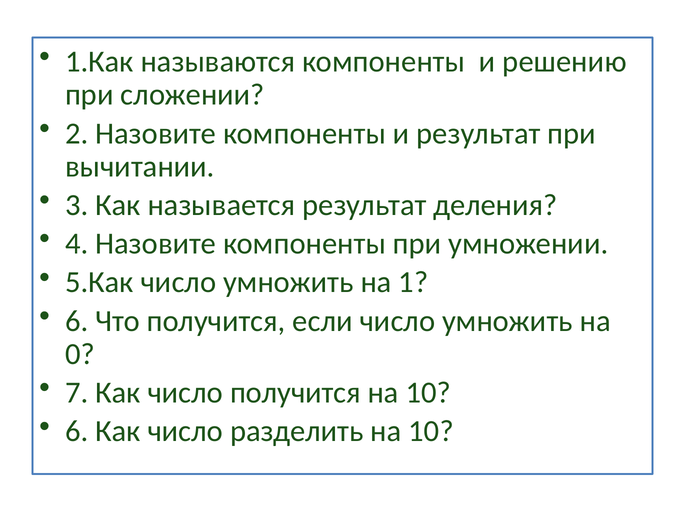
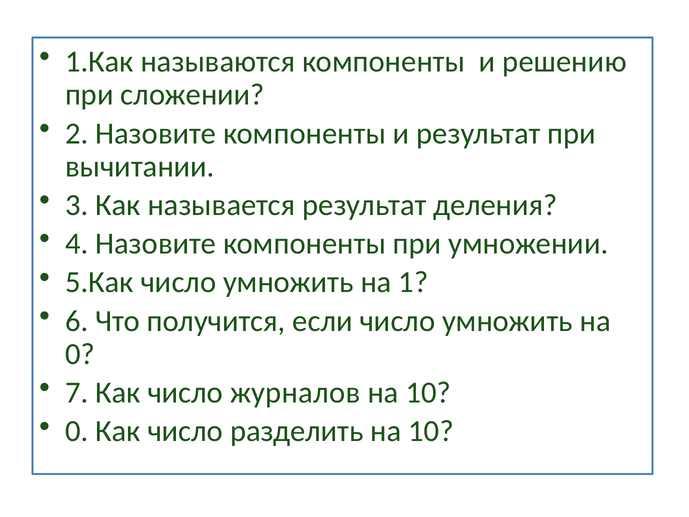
число получится: получится -> журналов (295, 393)
6: 6 -> 0 (77, 431)
